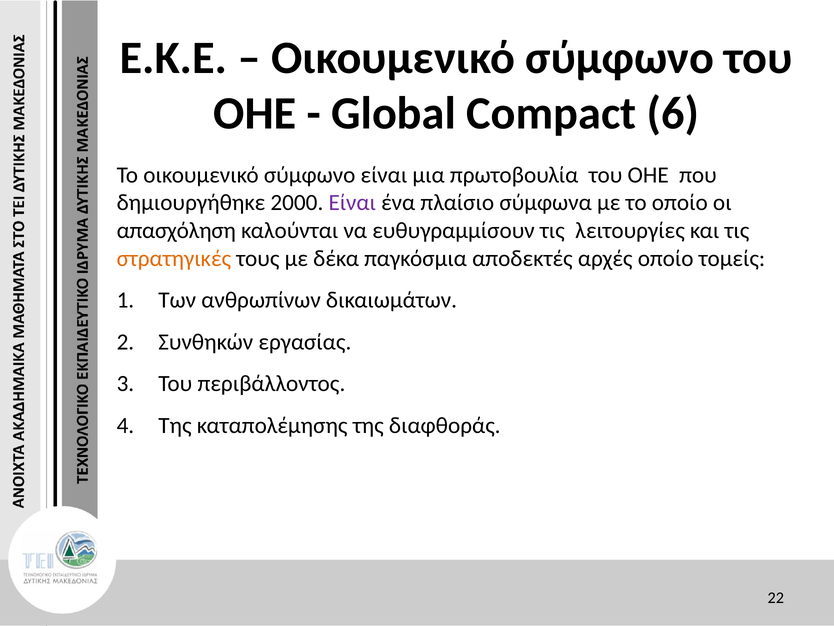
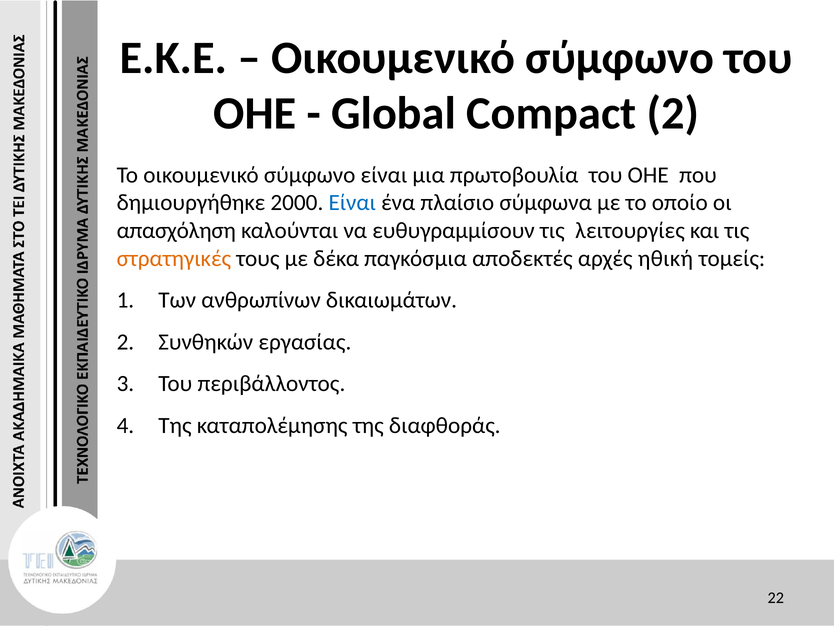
Compact 6: 6 -> 2 (673, 113)
Είναι colour: purple -> blue (352, 203)
αρχές οποίο: οποίο -> ηθική (666, 258)
